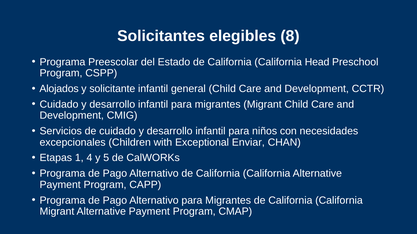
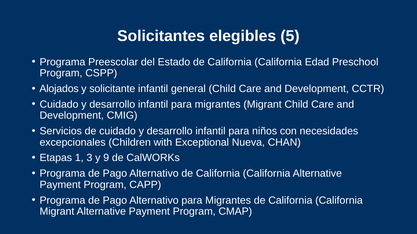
8: 8 -> 5 (290, 36)
Head: Head -> Edad (317, 62)
Enviar: Enviar -> Nueva (248, 143)
4: 4 -> 3 (89, 158)
5: 5 -> 9 (106, 158)
